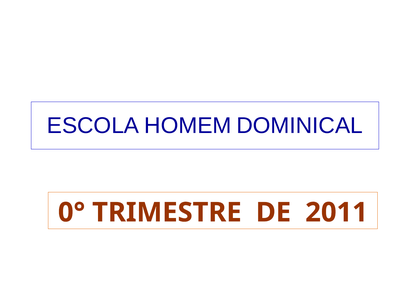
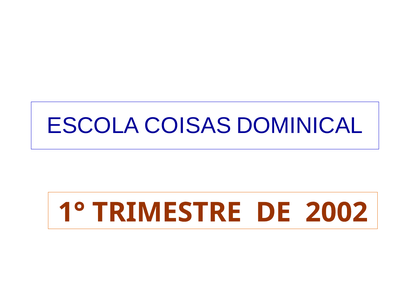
HOMEM: HOMEM -> COISAS (188, 126)
0°: 0° -> 1° (72, 213)
2011: 2011 -> 2002 (337, 213)
